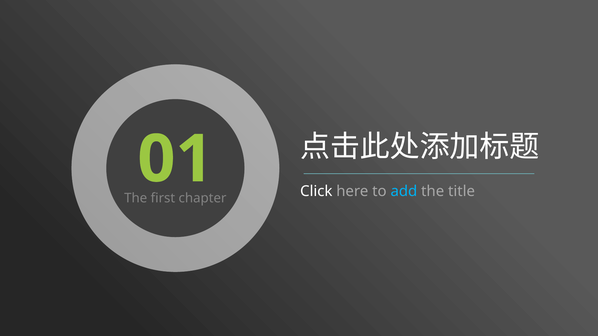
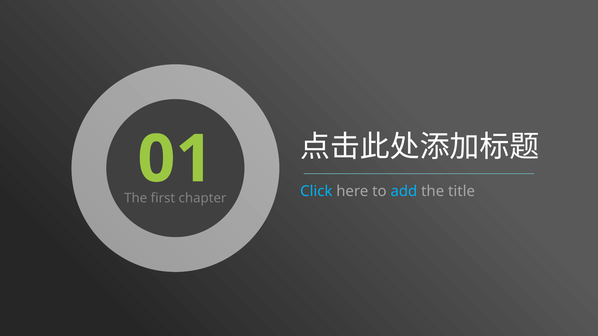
Click colour: white -> light blue (316, 191)
